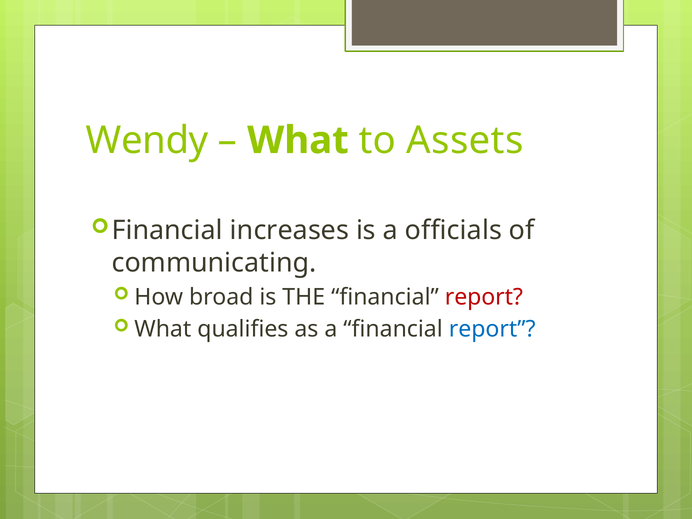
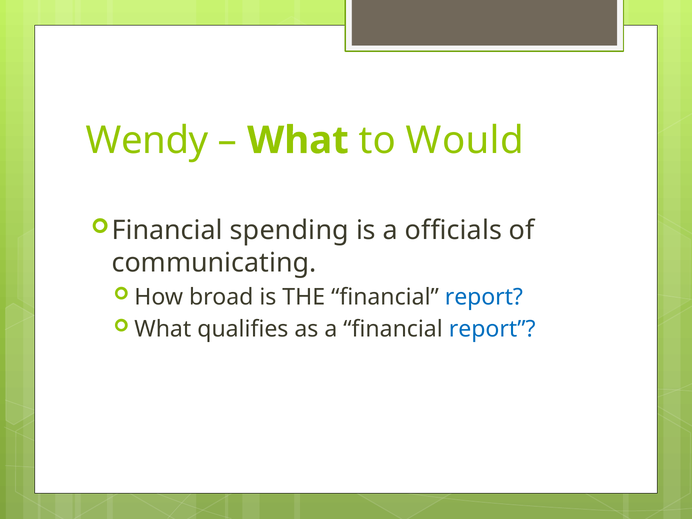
Assets: Assets -> Would (465, 140)
increases: increases -> spending (289, 230)
report colour: red -> blue (484, 297)
